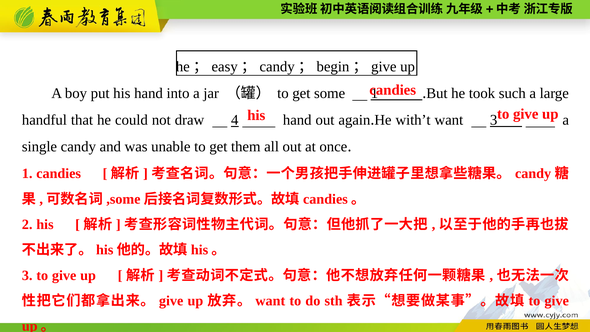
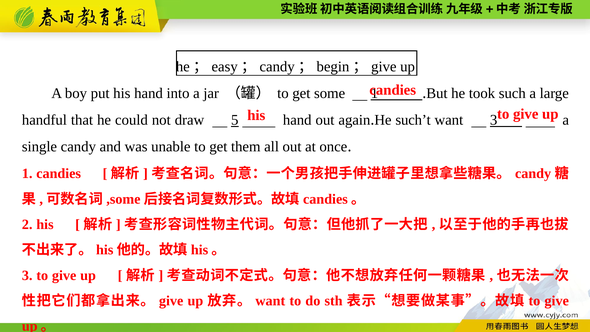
4: 4 -> 5 (235, 120)
with’t: with’t -> such’t (413, 120)
